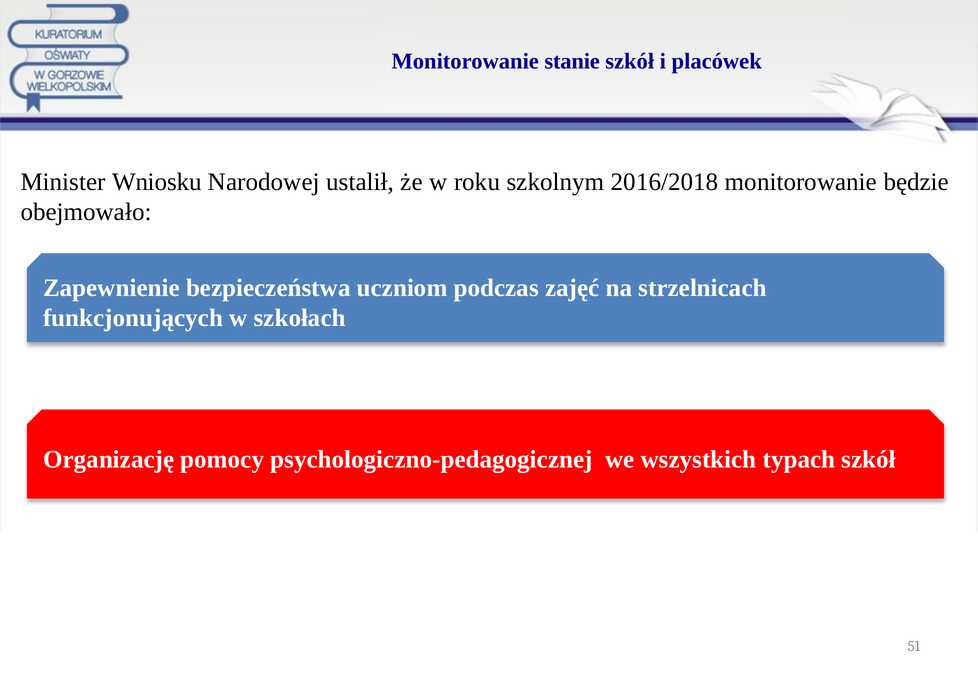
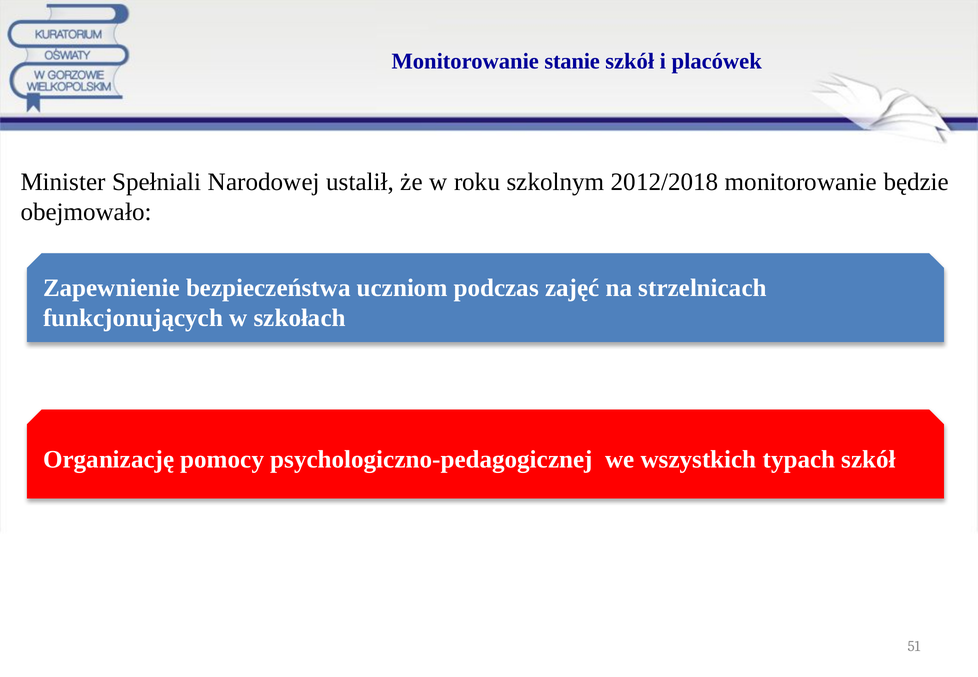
Wniosku: Wniosku -> Spełniali (157, 182)
2016/2018: 2016/2018 -> 2012/2018 (665, 182)
